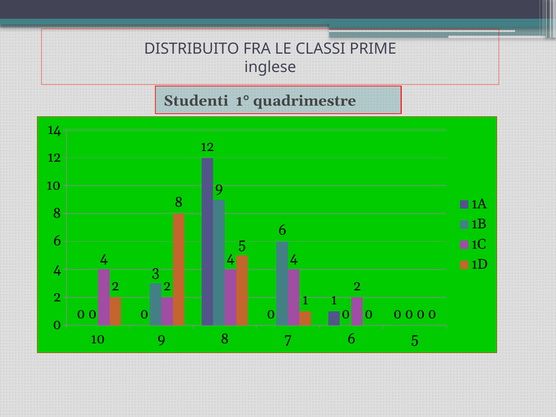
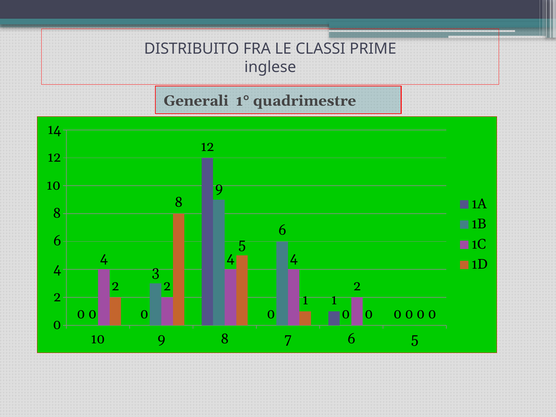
Studenti: Studenti -> Generali (196, 101)
